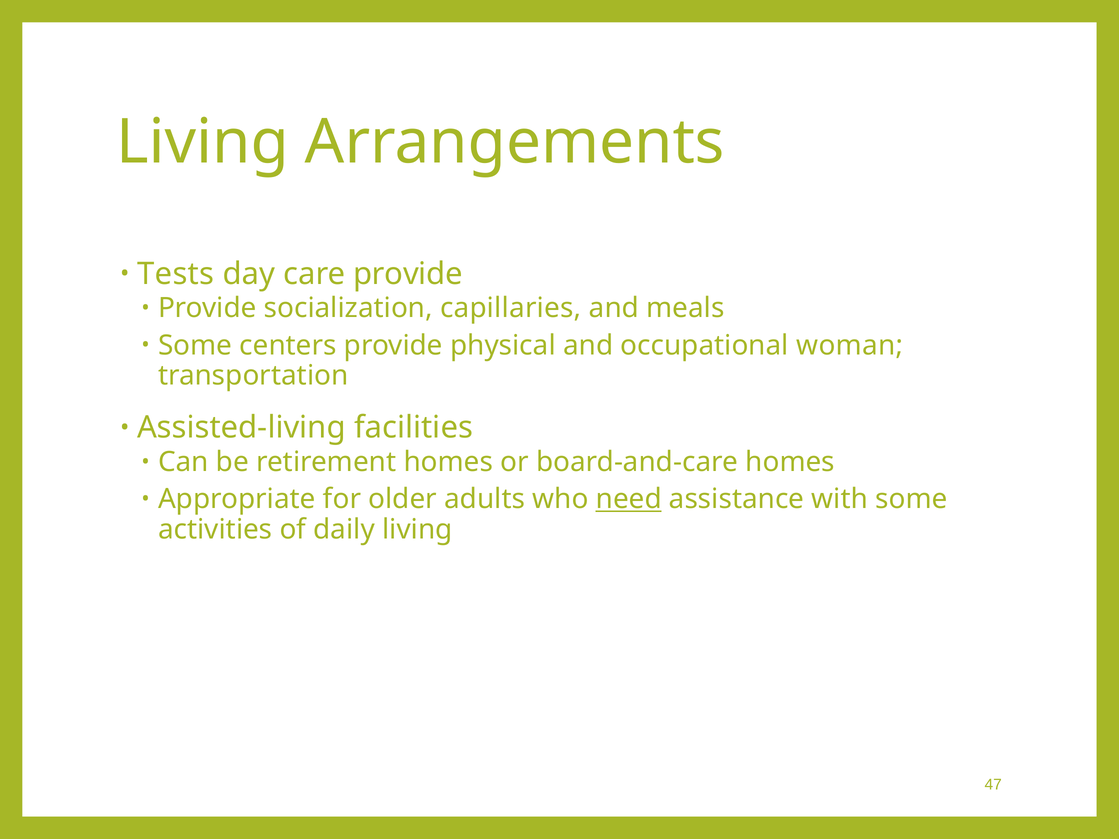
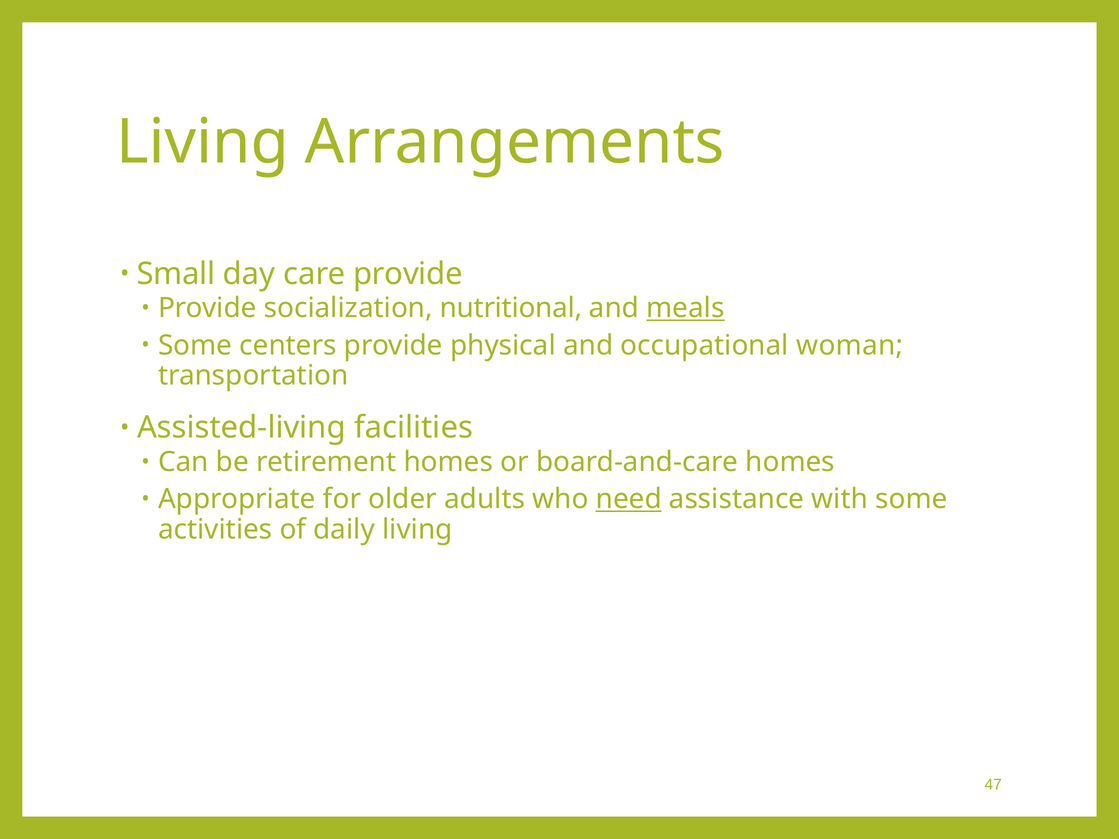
Tests: Tests -> Small (176, 274)
capillaries: capillaries -> nutritional (511, 308)
meals underline: none -> present (685, 308)
